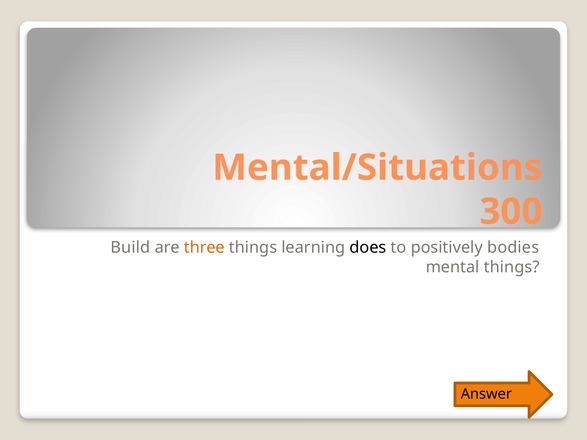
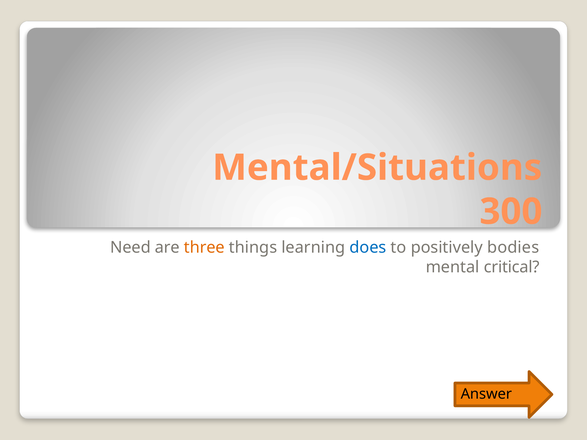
Build: Build -> Need (130, 248)
does colour: black -> blue (368, 248)
mental things: things -> critical (512, 267)
